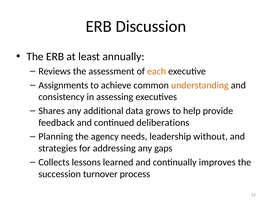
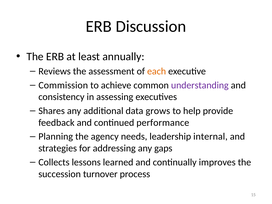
Assignments: Assignments -> Commission (63, 85)
understanding colour: orange -> purple (200, 85)
deliberations: deliberations -> performance (163, 123)
without: without -> internal (210, 137)
